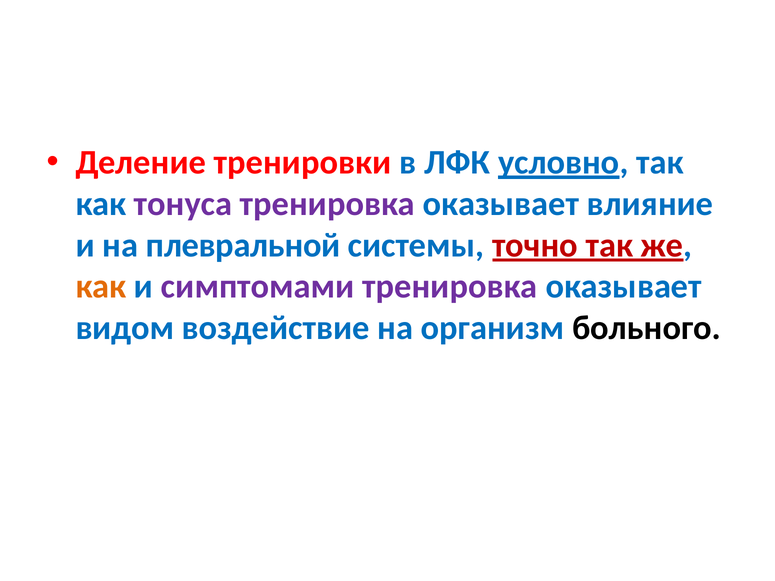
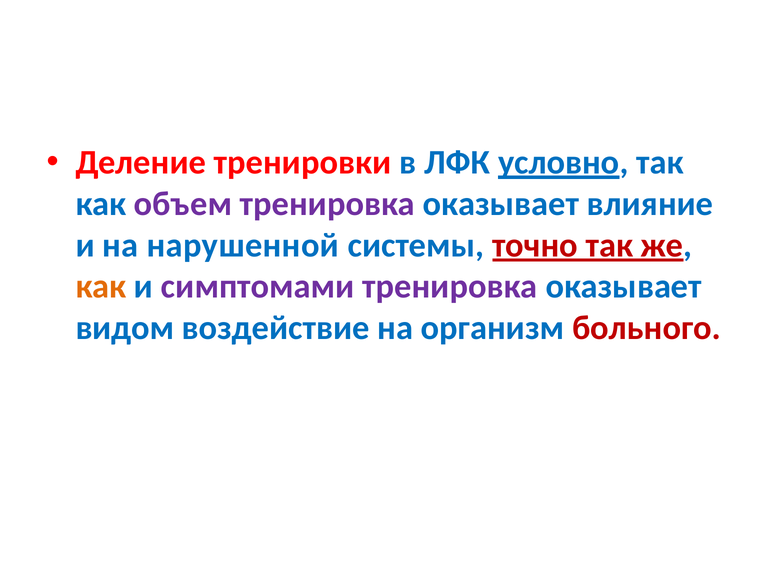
тонуса: тонуса -> объем (183, 204)
плевральной: плевральной -> нарушенной (243, 245)
больного colour: black -> red (647, 328)
